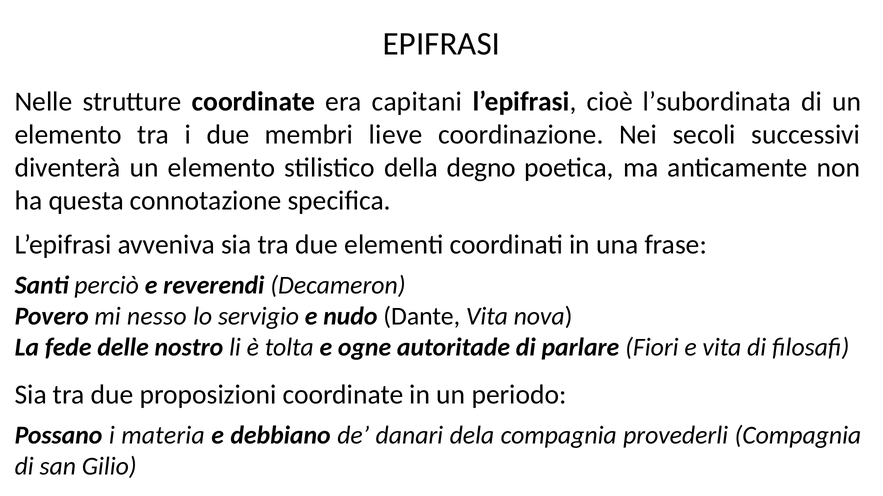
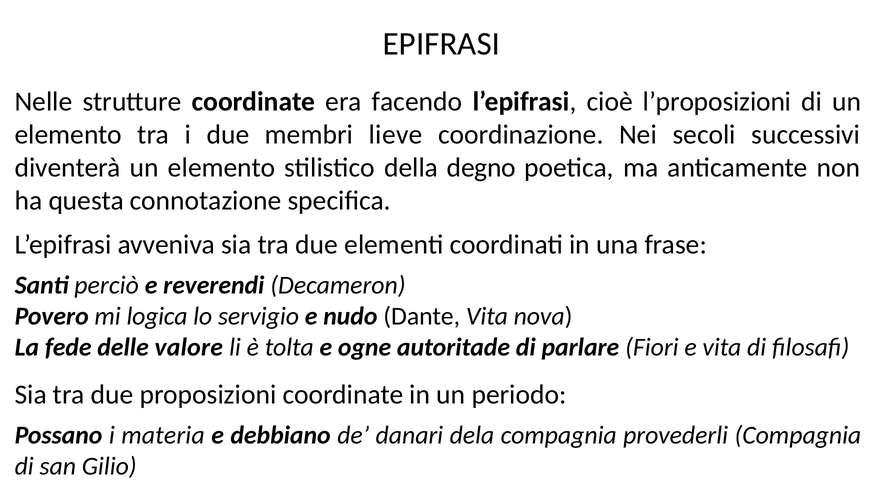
capitani: capitani -> facendo (417, 102)
l’subordinata: l’subordinata -> l’proposizioni (717, 102)
nesso: nesso -> logica (157, 317)
nostro: nostro -> valore (189, 348)
